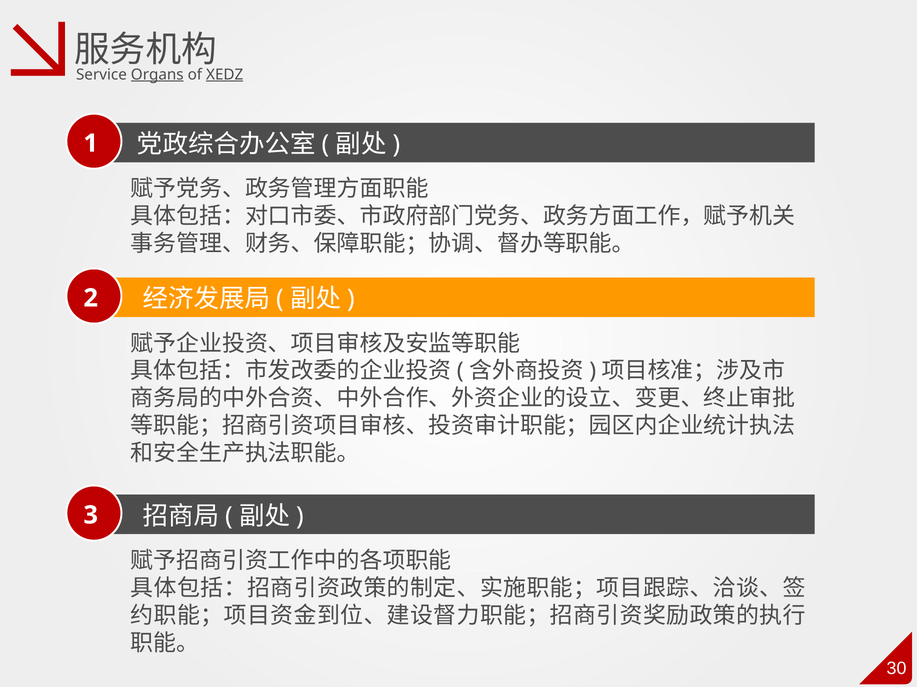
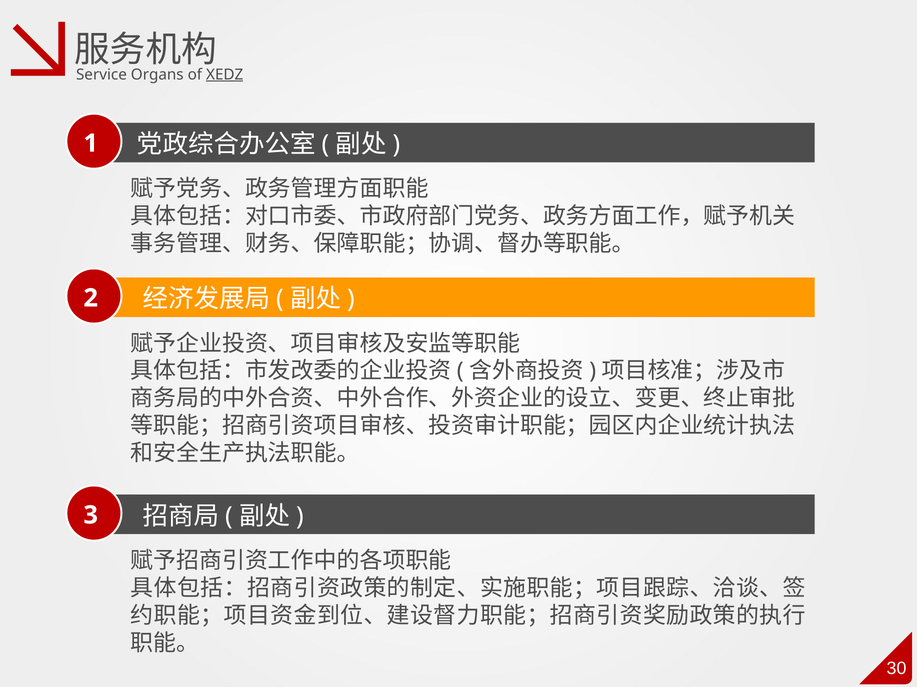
Organs underline: present -> none (157, 75)
